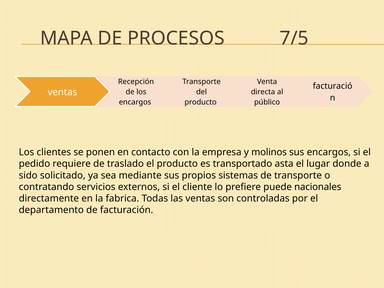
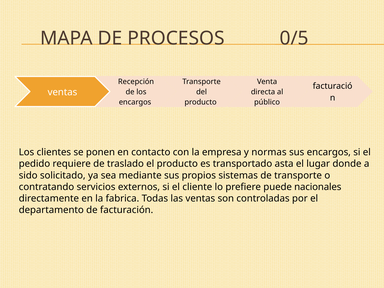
7/5: 7/5 -> 0/5 (294, 38)
molinos: molinos -> normas (269, 152)
